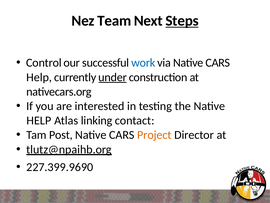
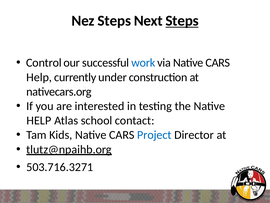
Nez Team: Team -> Steps (114, 21)
under underline: present -> none (113, 77)
linking: linking -> school (97, 120)
Post: Post -> Kids (61, 135)
Project colour: orange -> blue (154, 135)
227.399.9690: 227.399.9690 -> 503.716.3271 (60, 167)
